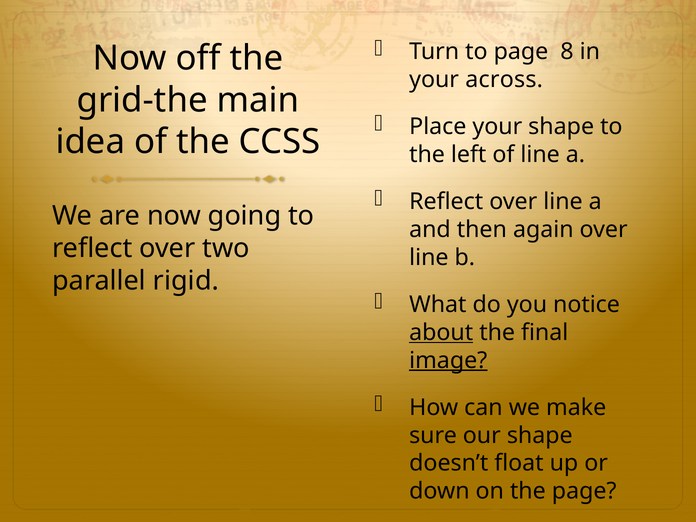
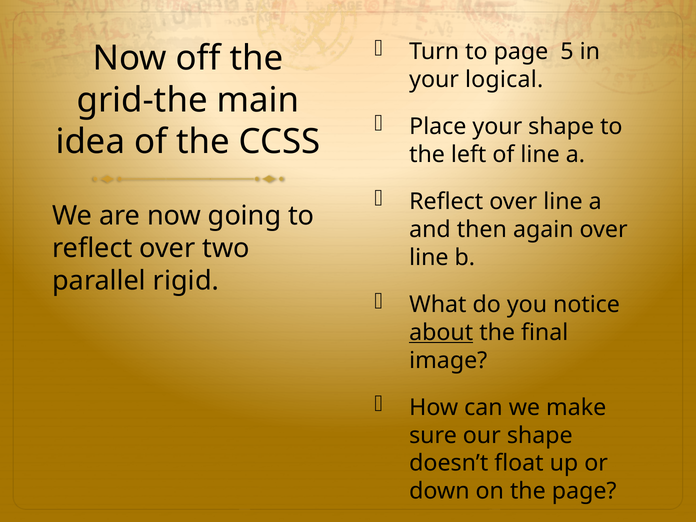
8: 8 -> 5 (567, 52)
across: across -> logical (504, 80)
image underline: present -> none (448, 360)
